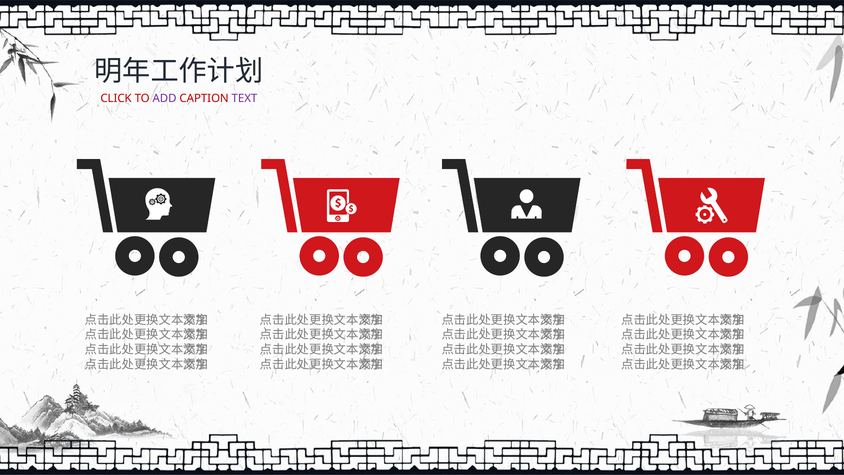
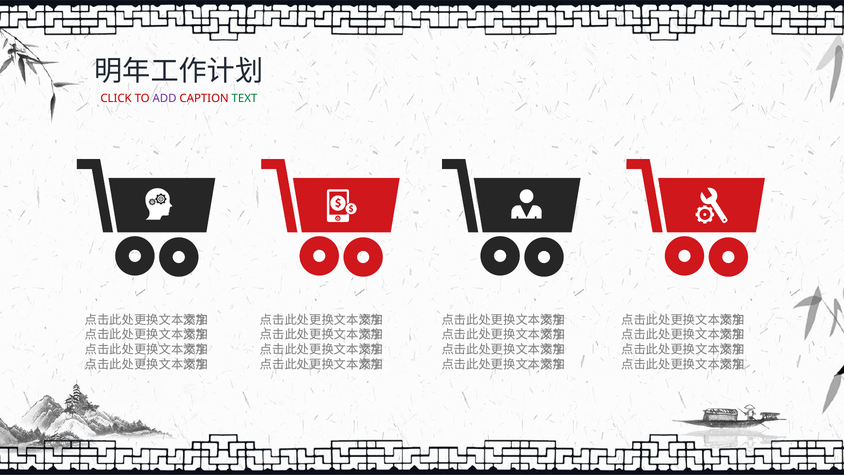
TEXT colour: purple -> green (244, 99)
